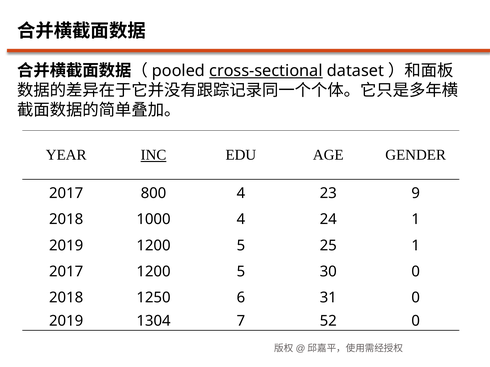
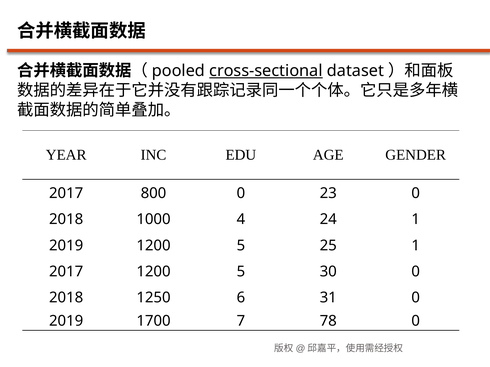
INC underline: present -> none (154, 155)
800 4: 4 -> 0 (241, 194)
23 9: 9 -> 0 (416, 194)
1304: 1304 -> 1700 (154, 321)
52: 52 -> 78 (328, 321)
